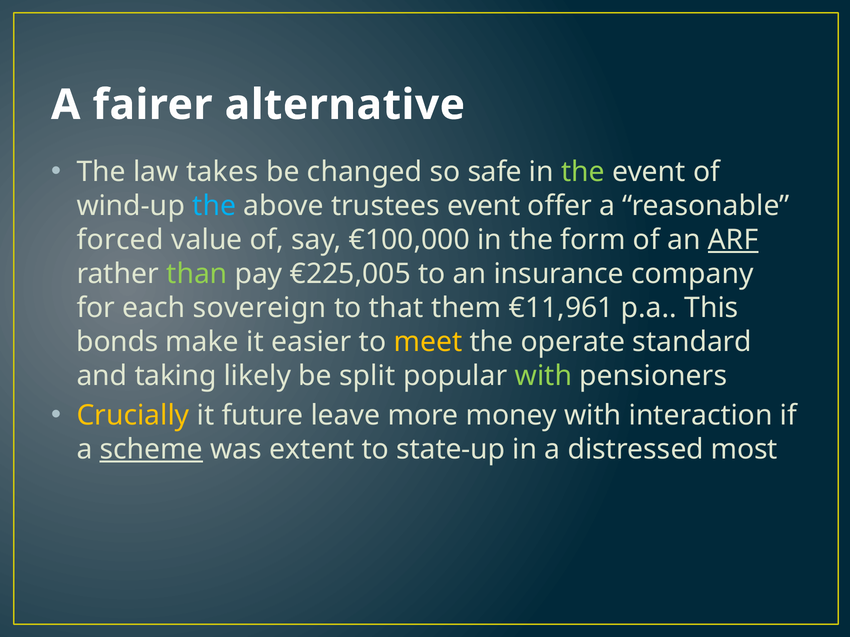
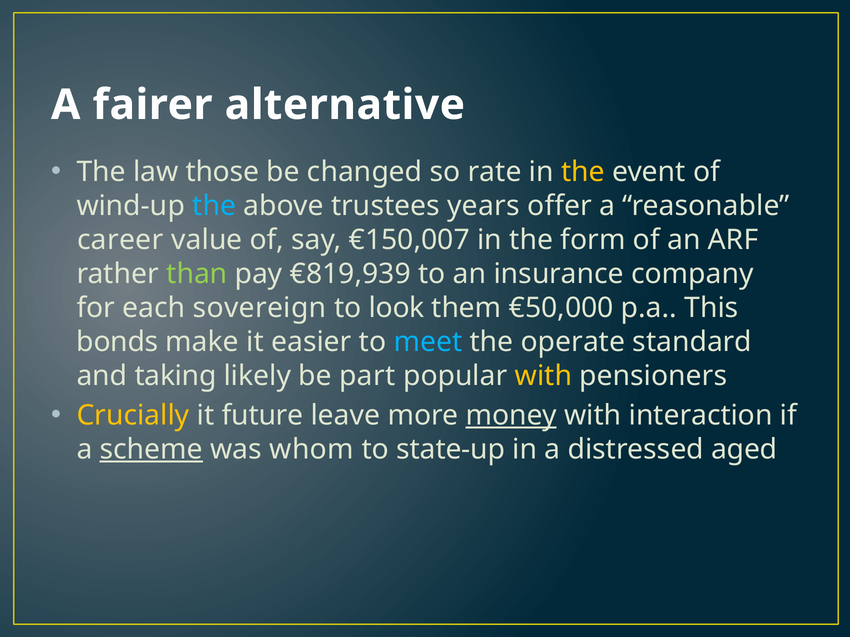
takes: takes -> those (222, 172)
safe: safe -> rate (495, 172)
the colour: light green -> yellow (583, 172)
trustees event: event -> years (483, 206)
forced: forced -> career (120, 240)
€100,000: €100,000 -> €150,007 (409, 240)
ARF underline: present -> none (733, 240)
€225,005: €225,005 -> €819,939 (350, 274)
that: that -> look (397, 308)
€11,961: €11,961 -> €50,000 (561, 308)
meet colour: yellow -> light blue (428, 342)
split: split -> part (367, 376)
with colour: light green -> yellow (543, 376)
money underline: none -> present (511, 416)
extent: extent -> whom (312, 450)
most: most -> aged (744, 450)
